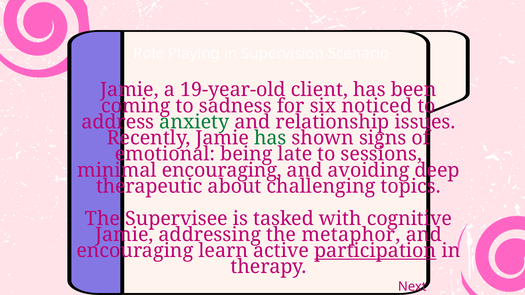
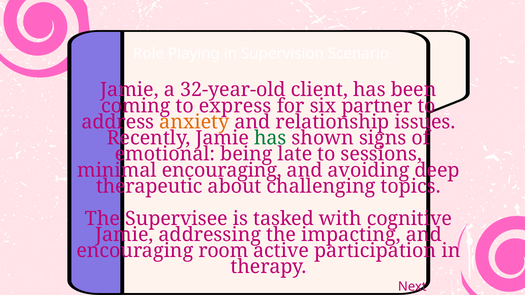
19-year-old: 19-year-old -> 32-year-old (233, 90)
sadness: sadness -> express (235, 106)
noticed: noticed -> partner (377, 106)
anxiety colour: green -> orange (194, 122)
metaphor: metaphor -> impacting (351, 235)
learn: learn -> room (223, 251)
participation underline: present -> none (375, 251)
